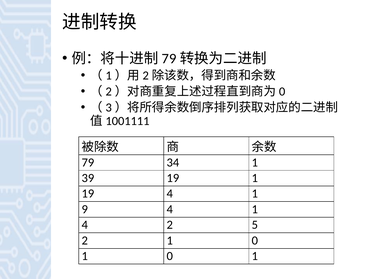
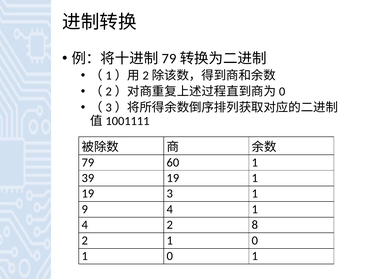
34: 34 -> 60 (173, 162)
19 4: 4 -> 3 (170, 194)
5: 5 -> 8 (255, 225)
